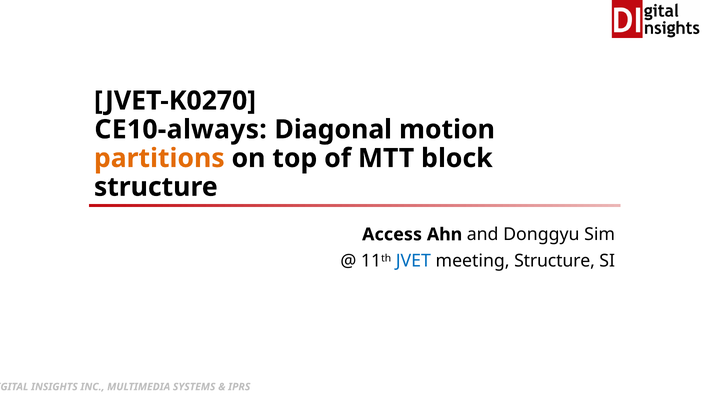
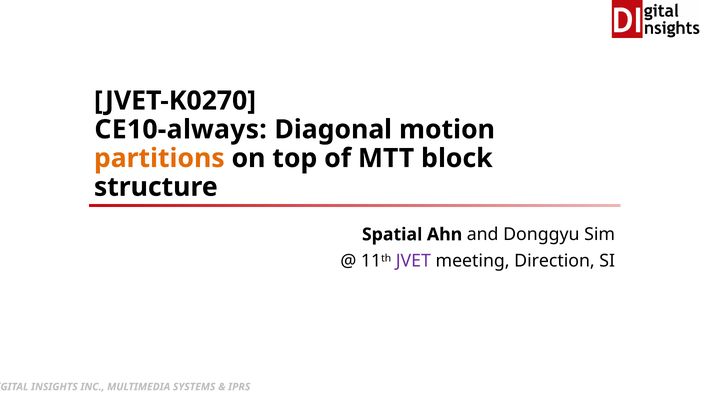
Access: Access -> Spatial (392, 234)
JVET colour: blue -> purple (413, 261)
meeting Structure: Structure -> Direction (554, 261)
